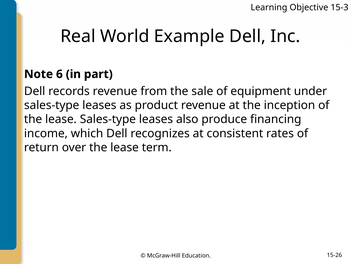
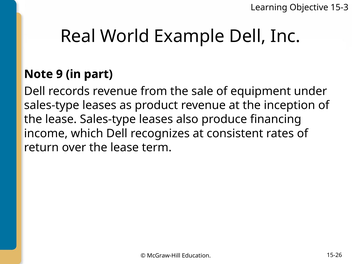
6: 6 -> 9 (59, 74)
